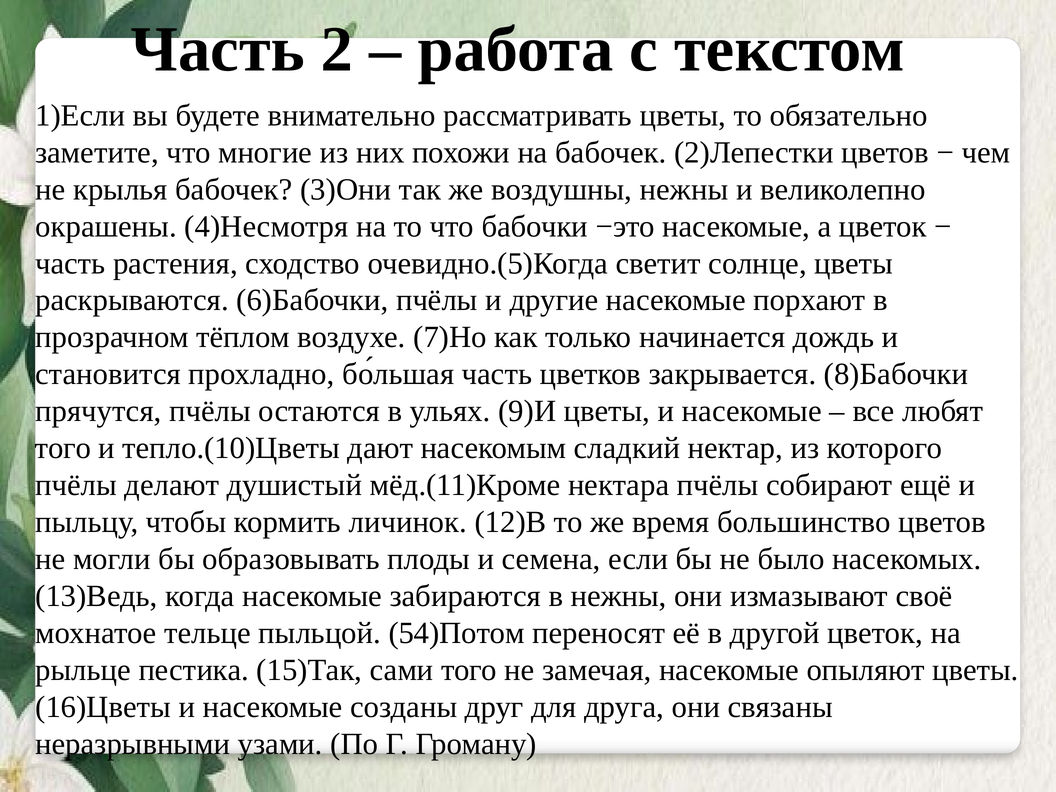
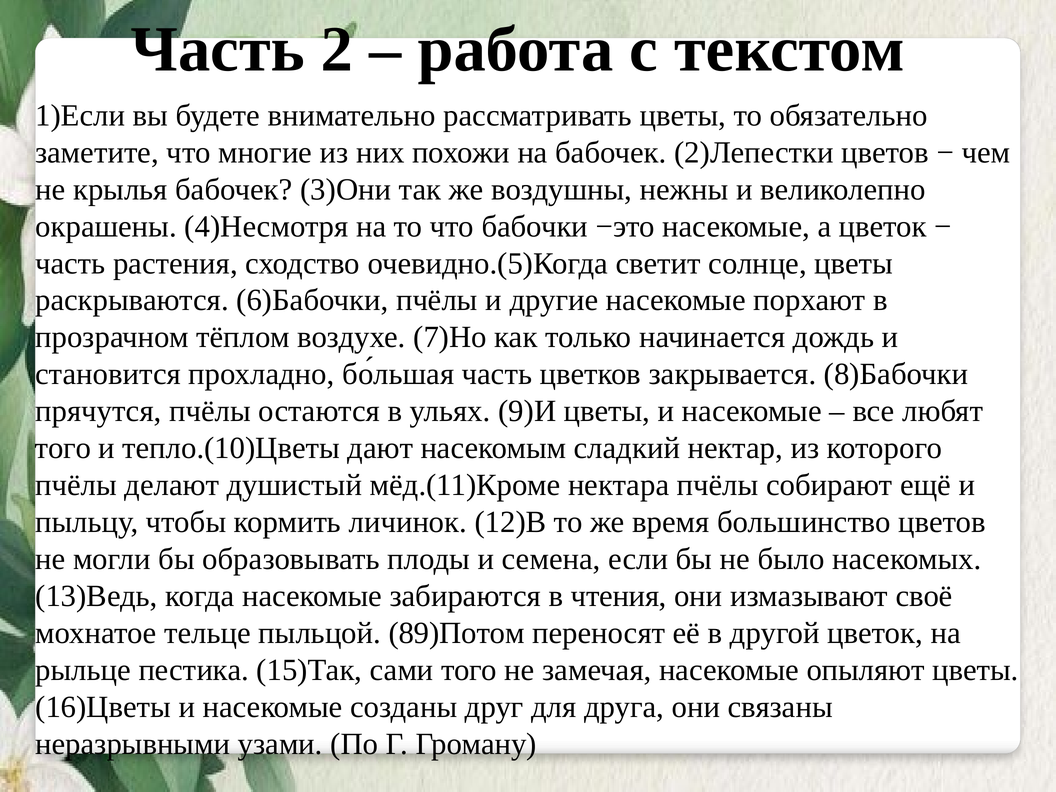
в нежны: нежны -> чтения (619, 596)
54)Потом: 54)Потом -> 89)Потом (457, 633)
